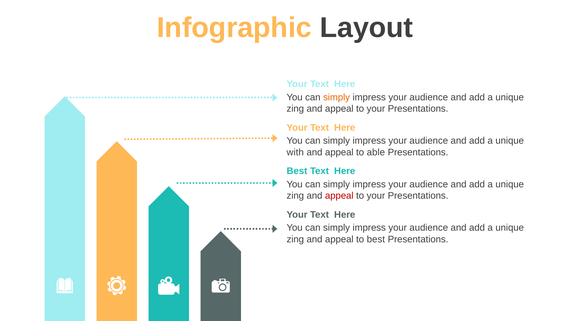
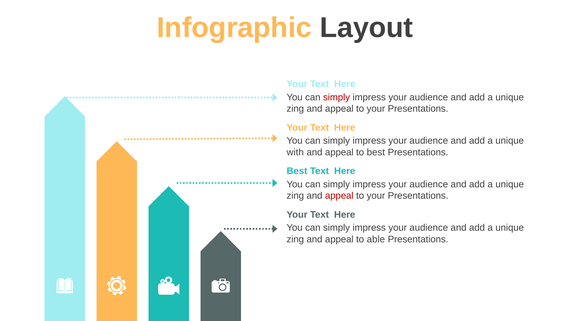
simply colour: orange -> red (337, 97)
to able: able -> best (376, 152)
to best: best -> able (376, 239)
